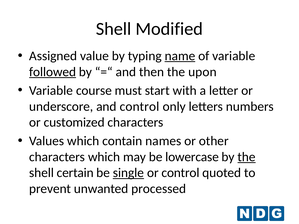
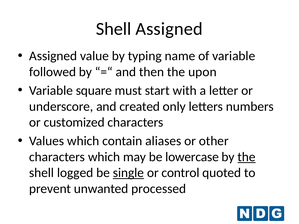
Shell Modified: Modified -> Assigned (169, 29)
name underline: present -> none (180, 56)
followed underline: present -> none (53, 72)
course: course -> square (94, 91)
and control: control -> created (140, 107)
names: names -> aliases (163, 141)
certain: certain -> logged (75, 173)
